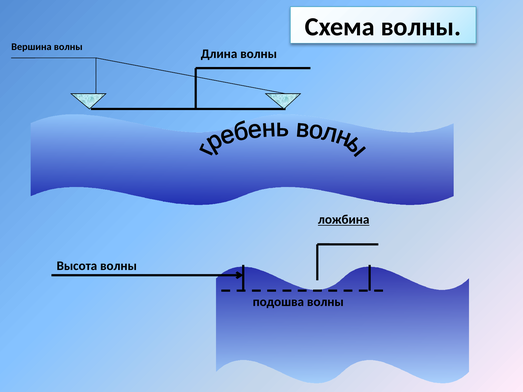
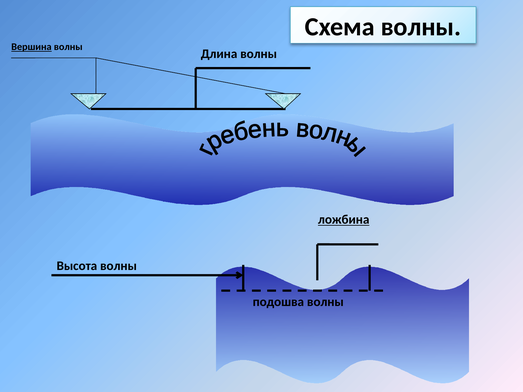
Вершина underline: none -> present (31, 47)
